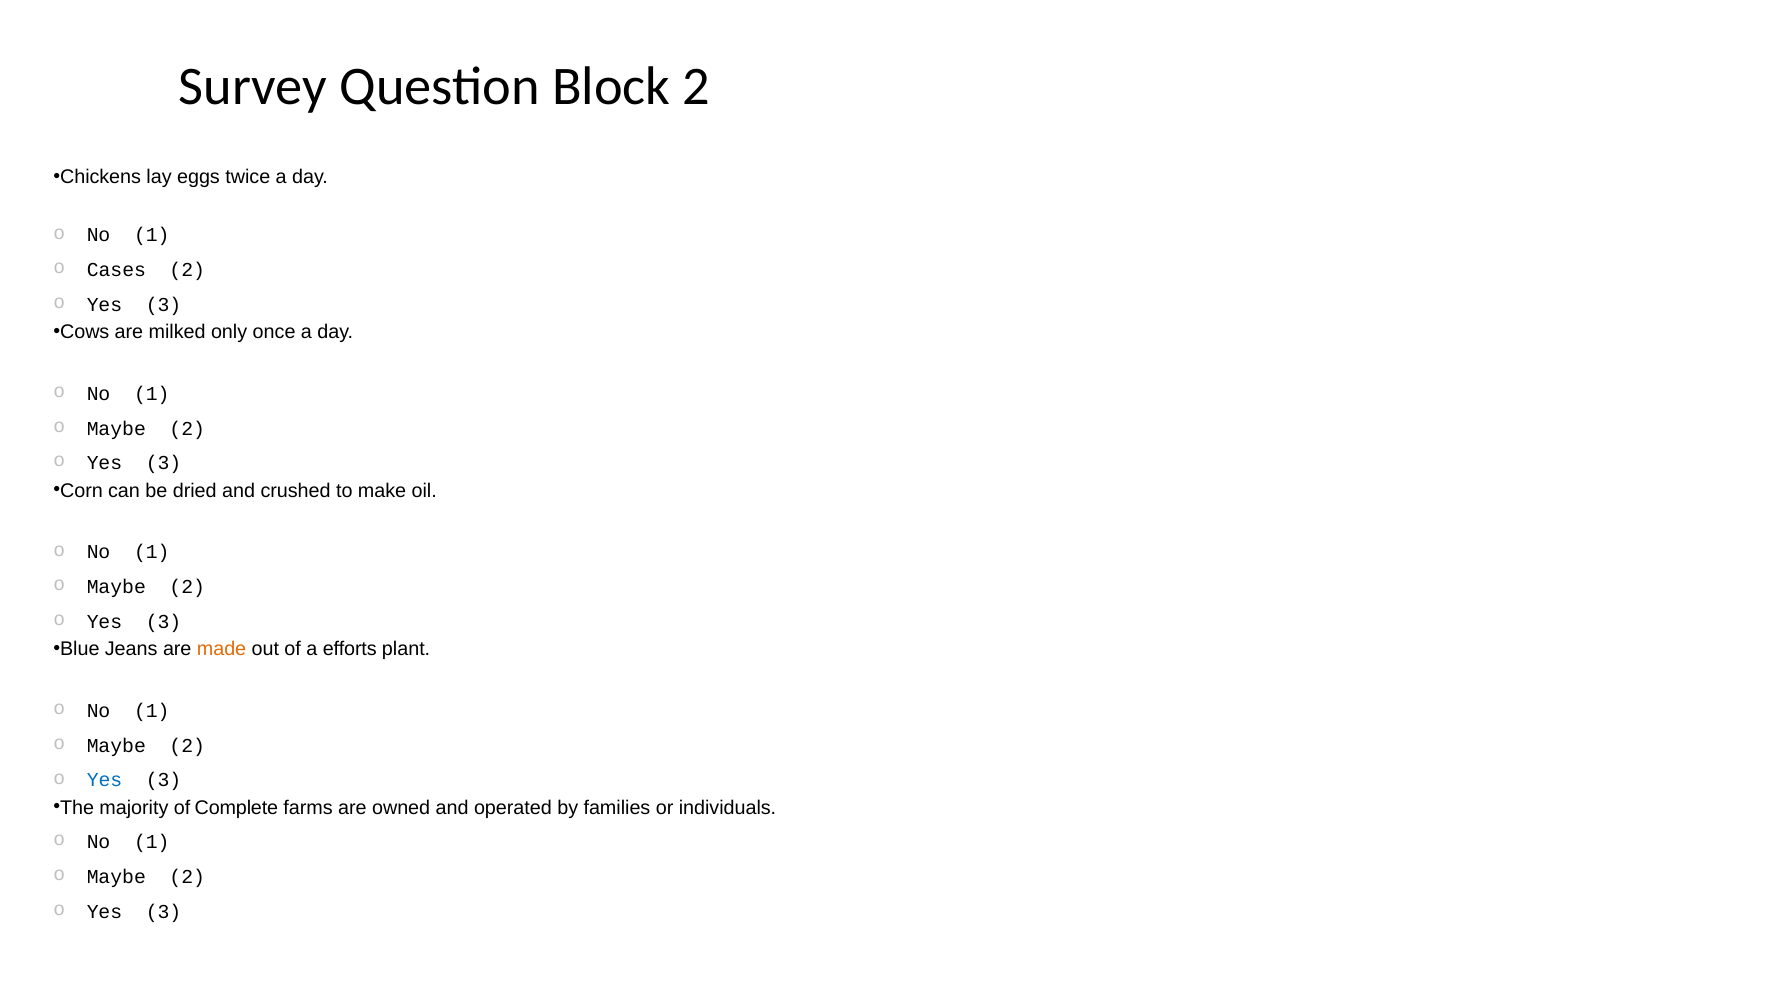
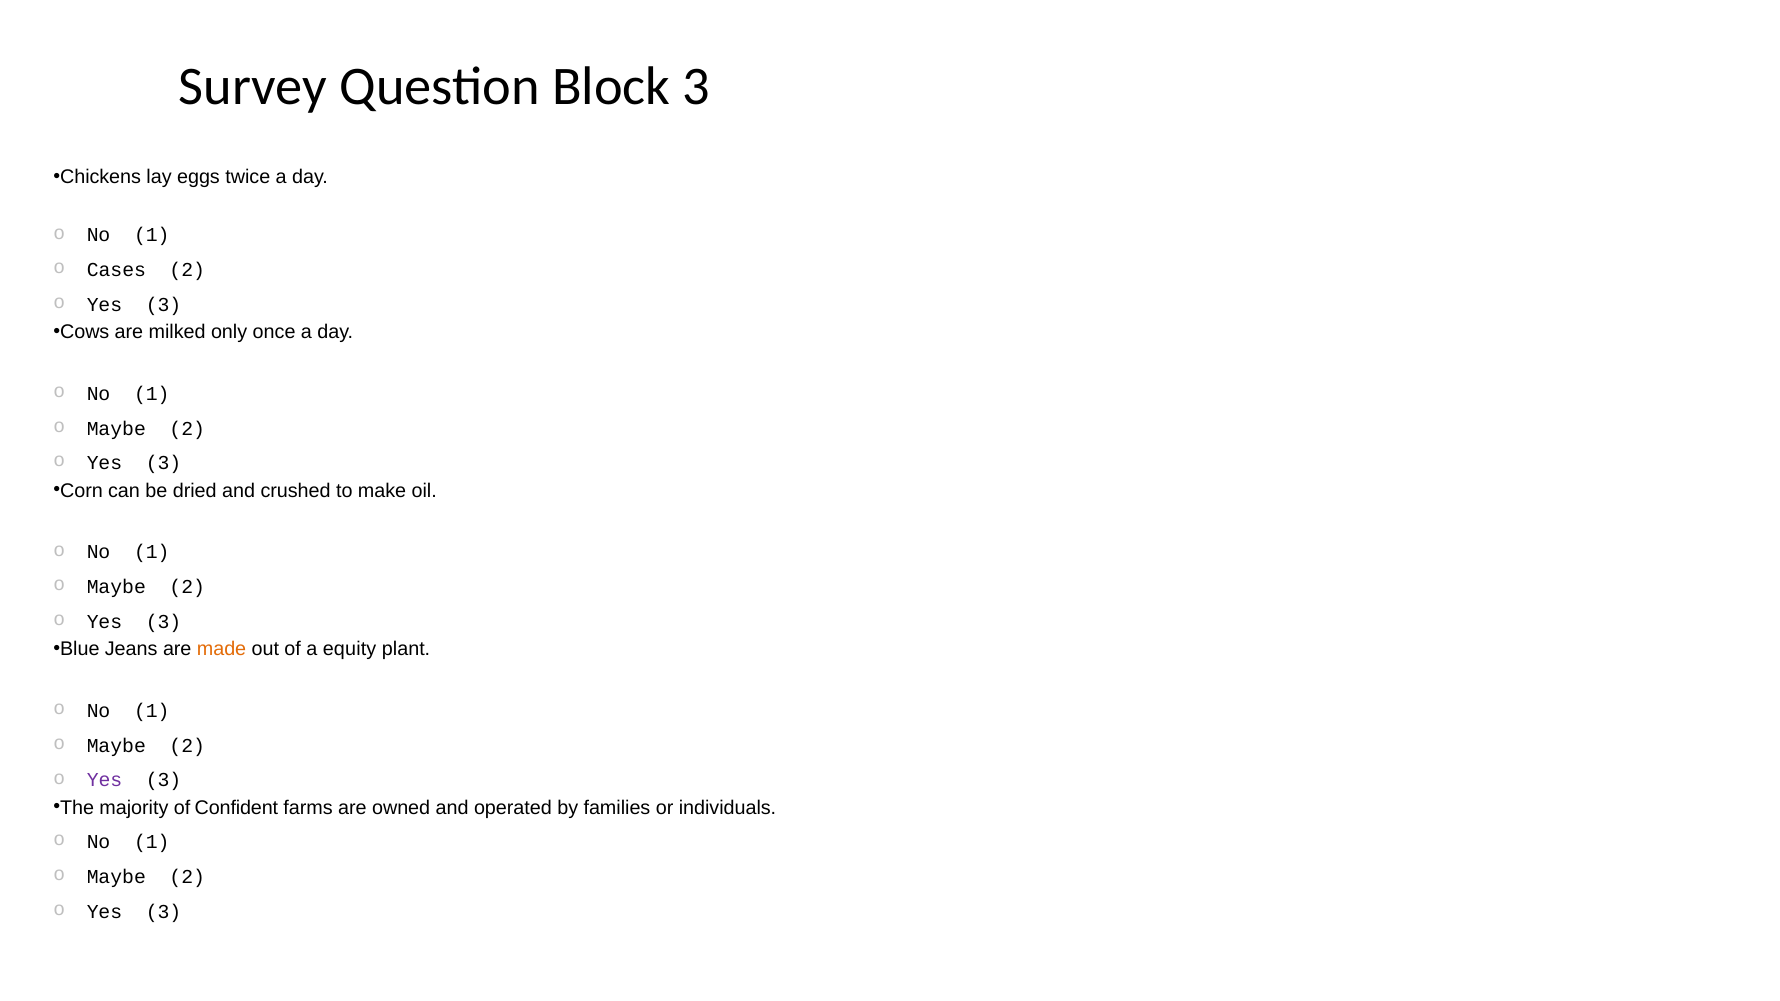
Block 2: 2 -> 3 (697, 86)
efforts: efforts -> equity (350, 649)
Yes colour: blue -> purple (105, 781)
Complete: Complete -> Confident (236, 808)
